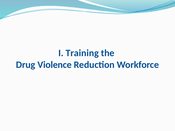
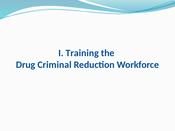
Violence: Violence -> Criminal (55, 65)
